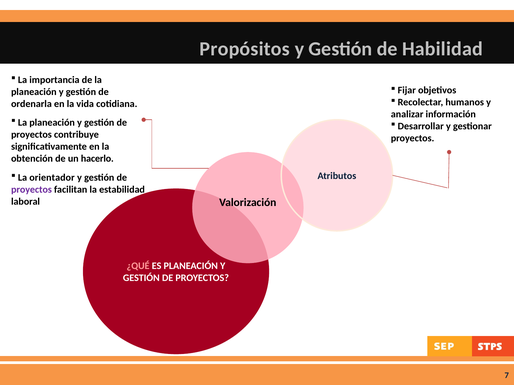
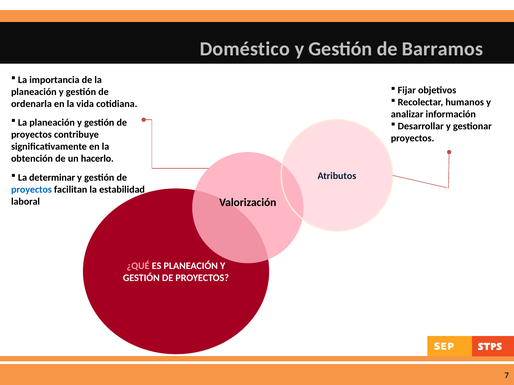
Propósitos: Propósitos -> Doméstico (245, 49)
Habilidad: Habilidad -> Barramos (442, 49)
orientador: orientador -> determinar (52, 178)
proyectos colour: purple -> blue (31, 190)
